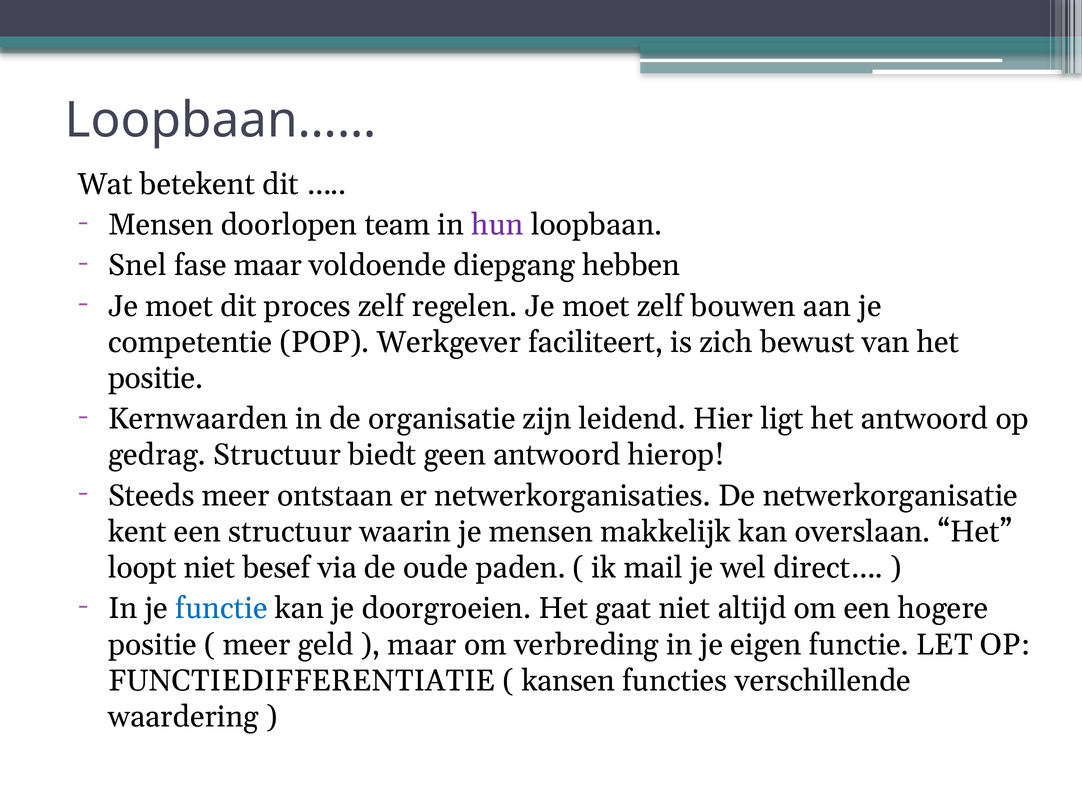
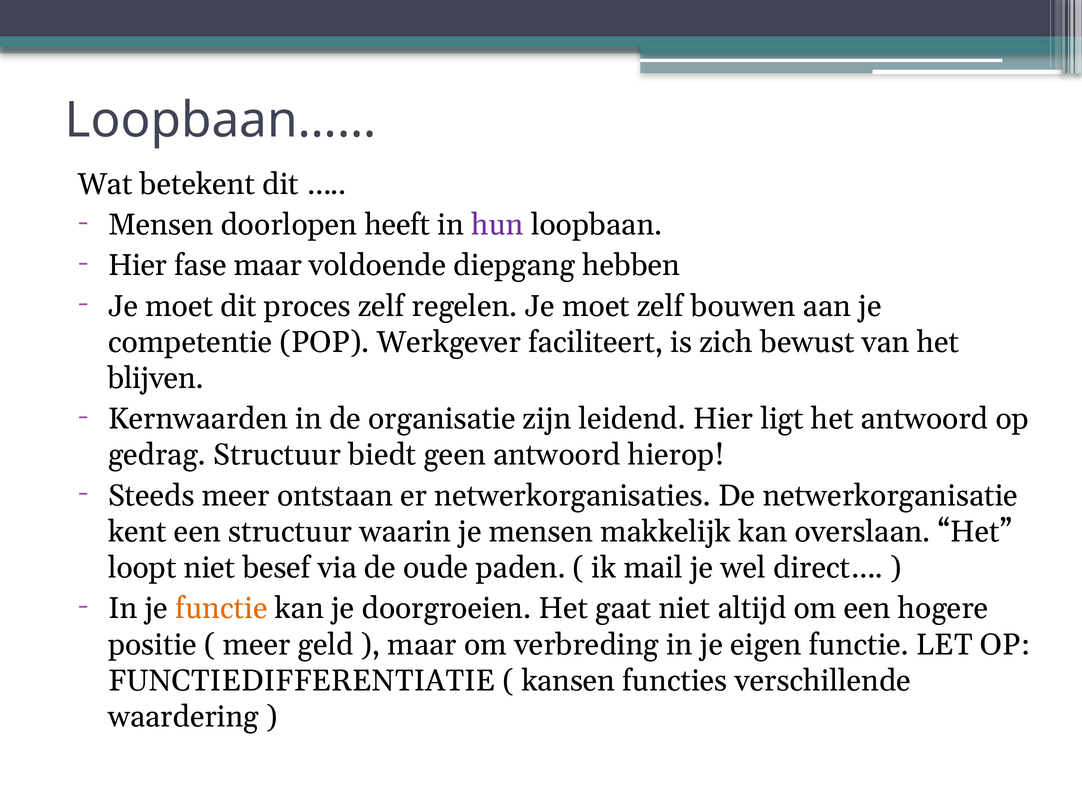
team: team -> heeft (397, 225)
Snel: Snel -> Hier (138, 265)
positie: positie -> blijven (156, 378)
functie colour: blue -> orange (221, 608)
